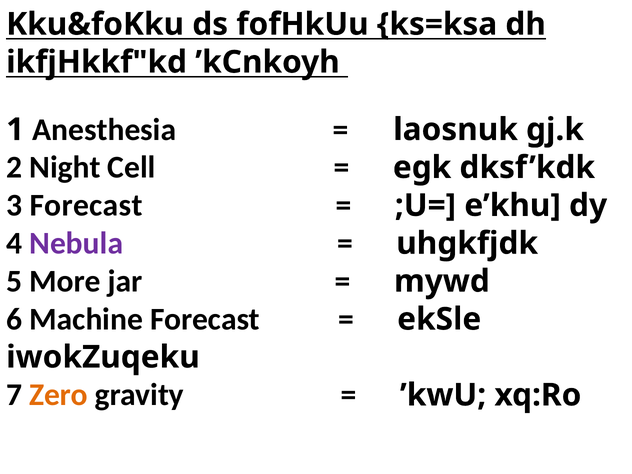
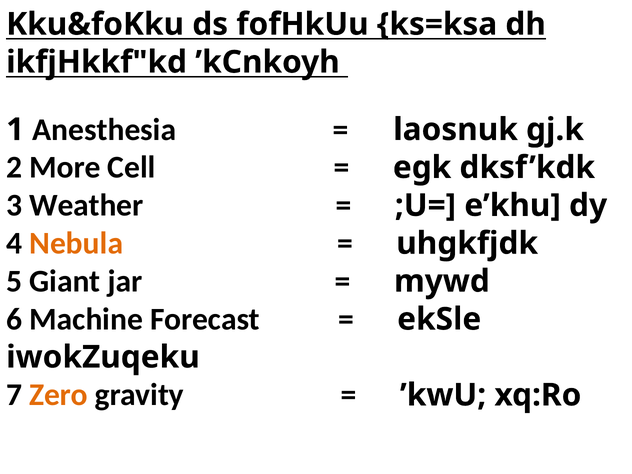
Night: Night -> More (65, 168)
3 Forecast: Forecast -> Weather (86, 205)
Nebula colour: purple -> orange (76, 243)
More: More -> Giant (65, 281)
